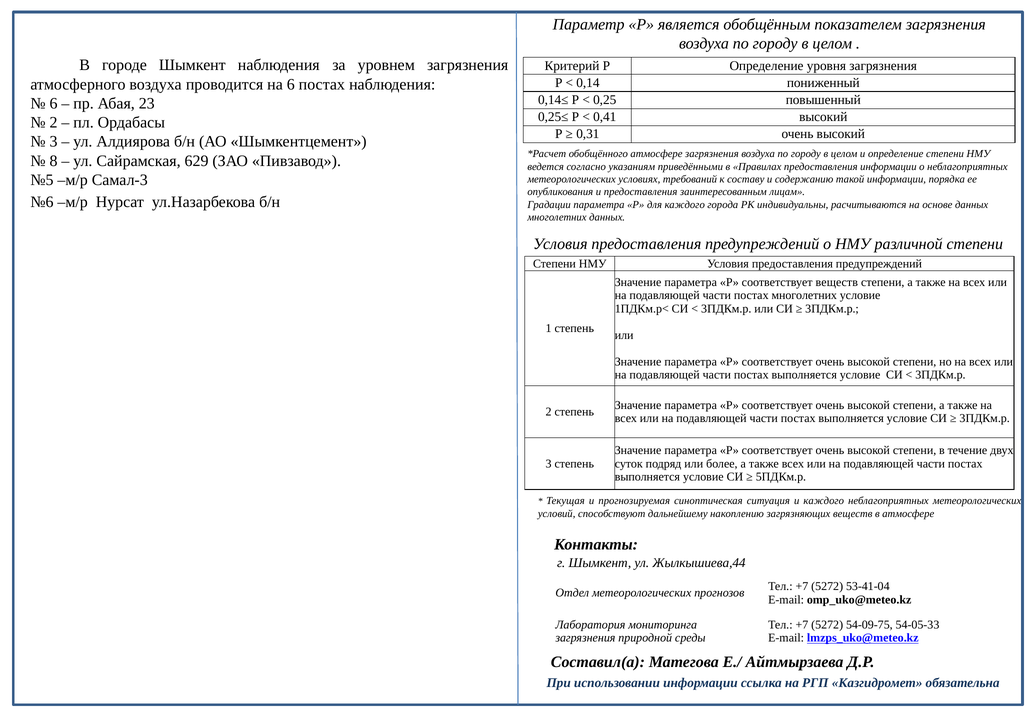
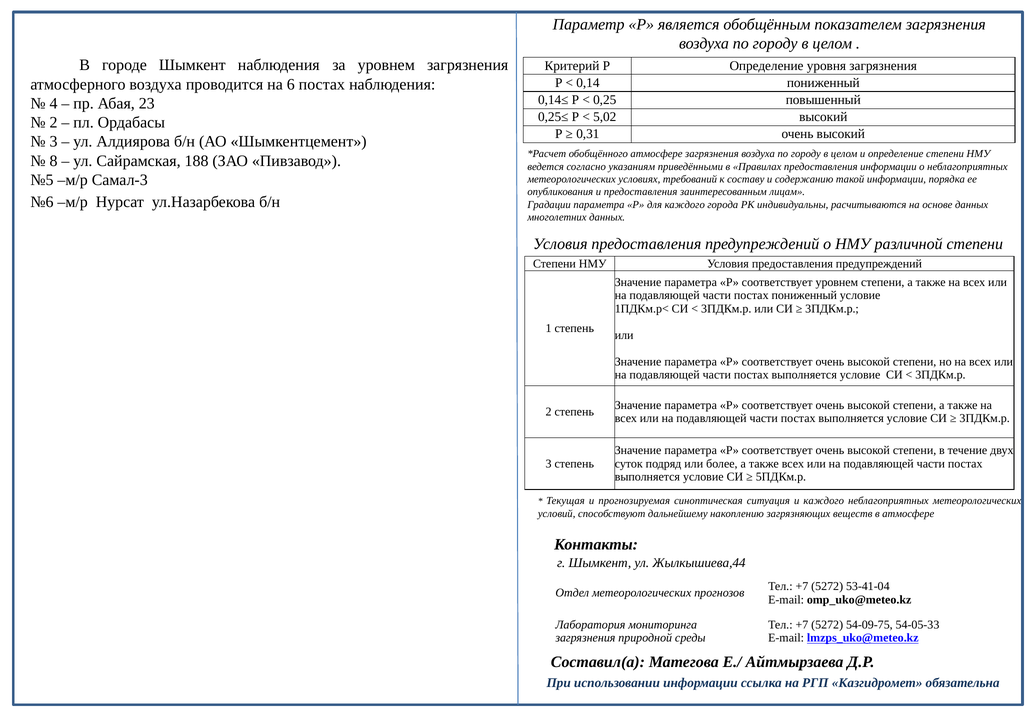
6: 6 -> 4 (53, 103)
0,41: 0,41 -> 5,02 (605, 117)
629: 629 -> 188 (197, 161)
соответствует веществ: веществ -> уровнем (837, 282)
постах многолетних: многолетних -> пониженный (804, 295)
